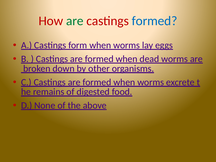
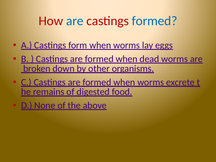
are colour: green -> blue (75, 21)
